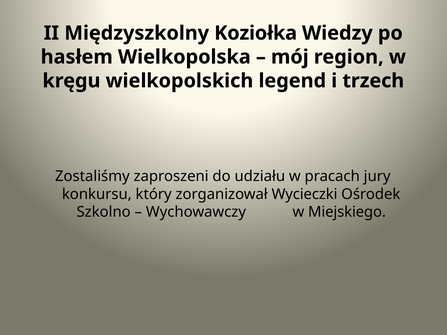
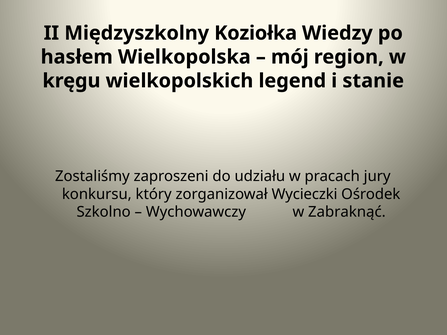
trzech: trzech -> stanie (373, 81)
Miejskiego: Miejskiego -> Zabraknąć (347, 212)
